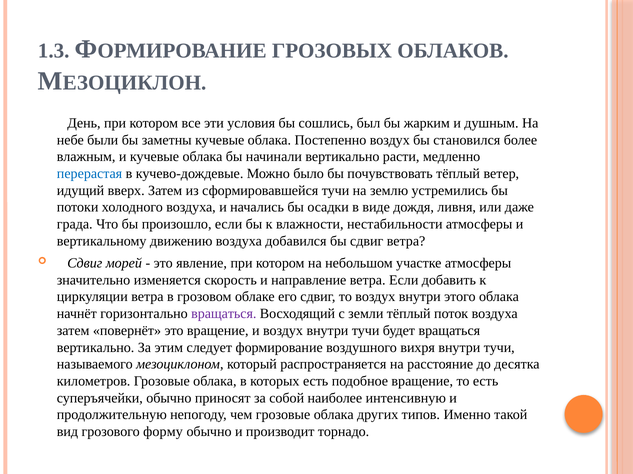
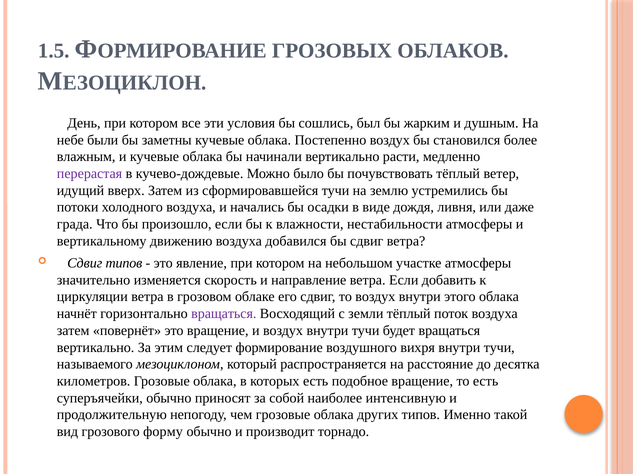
1.3: 1.3 -> 1.5 (54, 51)
перерастая colour: blue -> purple (90, 174)
Сдвиг морей: морей -> типов (124, 264)
